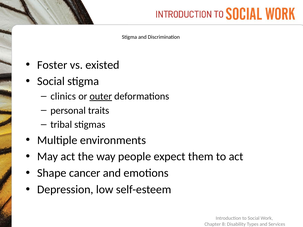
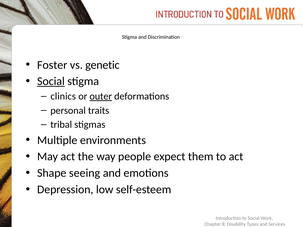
existed: existed -> genetic (102, 65)
Social underline: none -> present (51, 81)
cancer: cancer -> seeing (85, 173)
